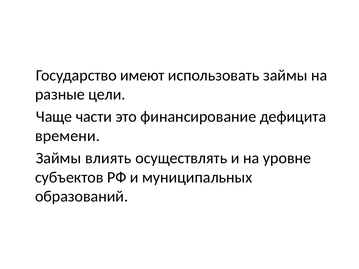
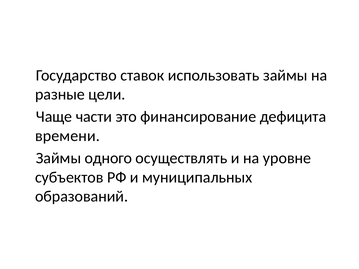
имеют: имеют -> ставок (142, 75)
влиять: влиять -> одного (108, 158)
